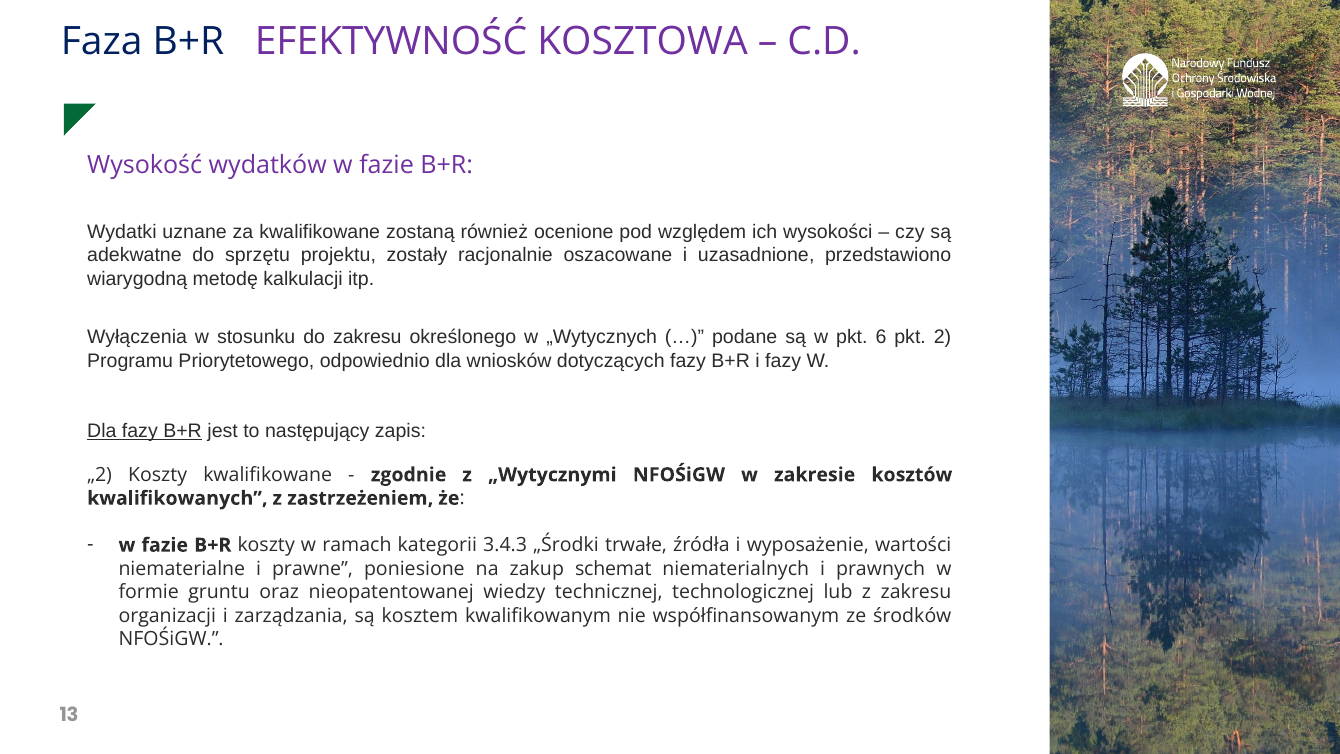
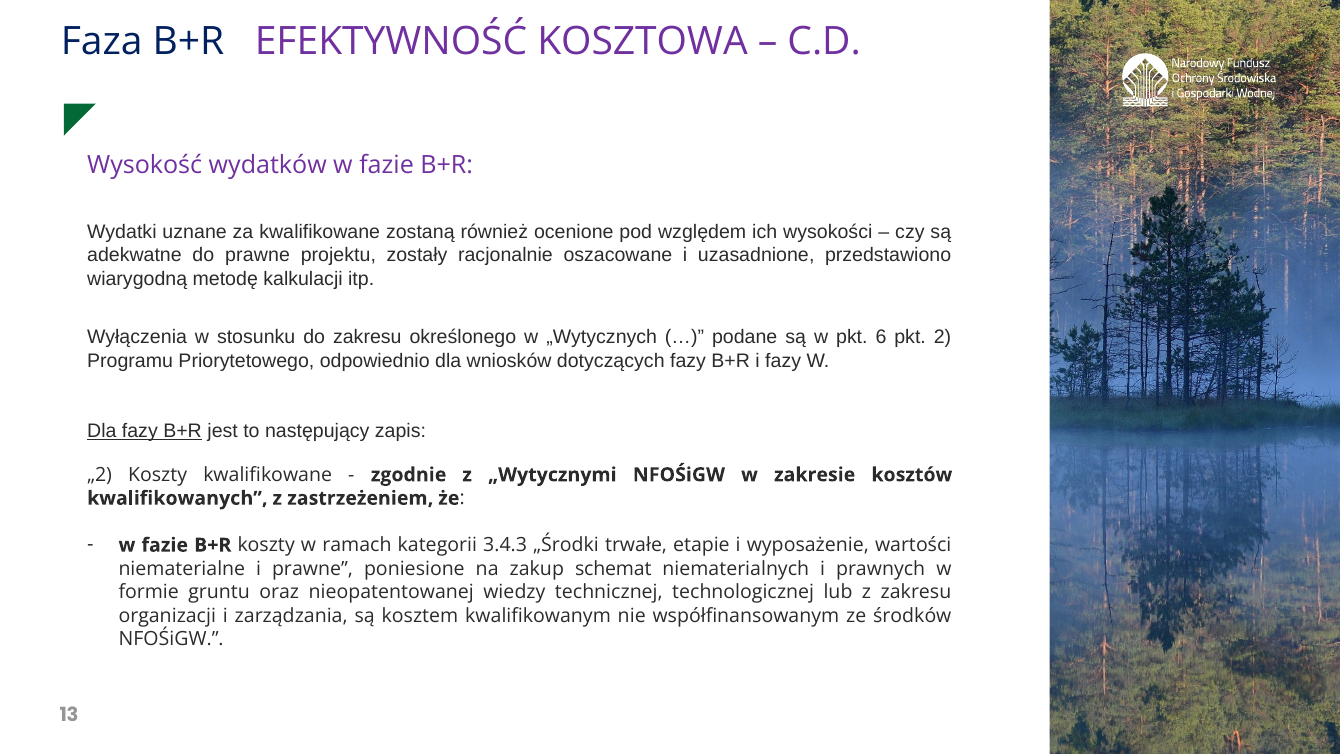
do sprzętu: sprzętu -> prawne (258, 255)
źródła: źródła -> etapie (701, 545)
